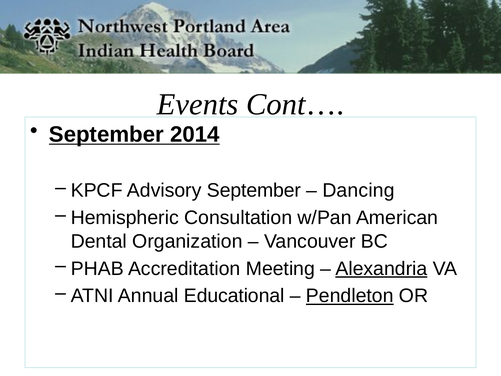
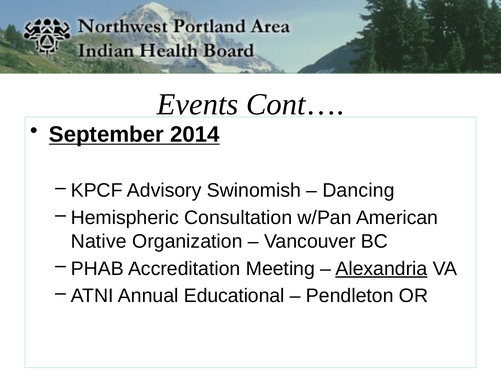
Advisory September: September -> Swinomish (254, 190)
Dental: Dental -> Native (99, 241)
Pendleton underline: present -> none (350, 296)
